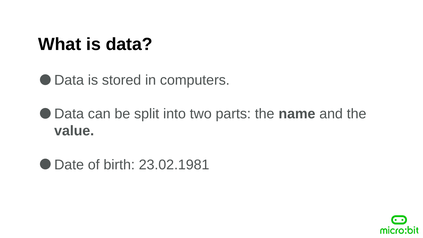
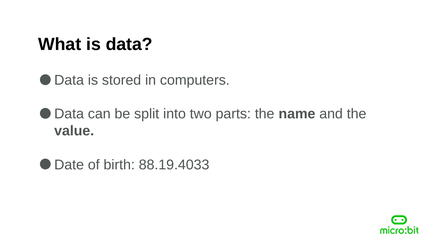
23.02.1981: 23.02.1981 -> 88.19.4033 (174, 165)
